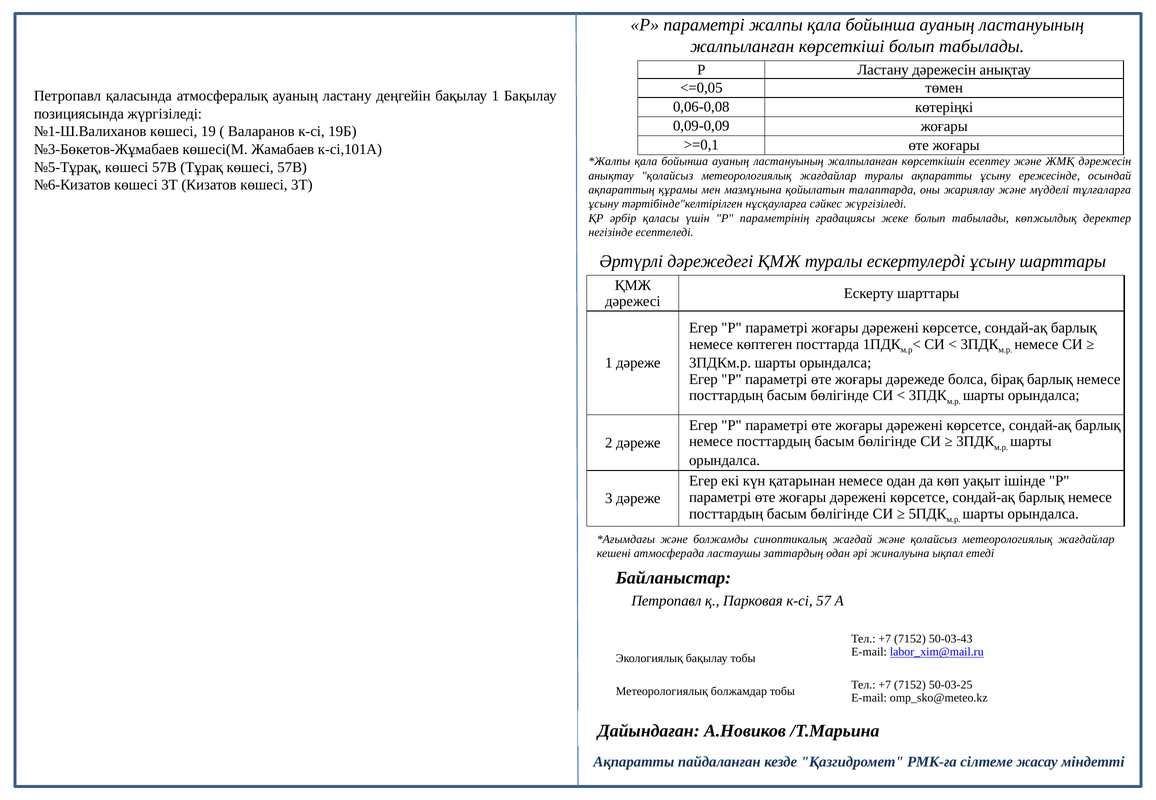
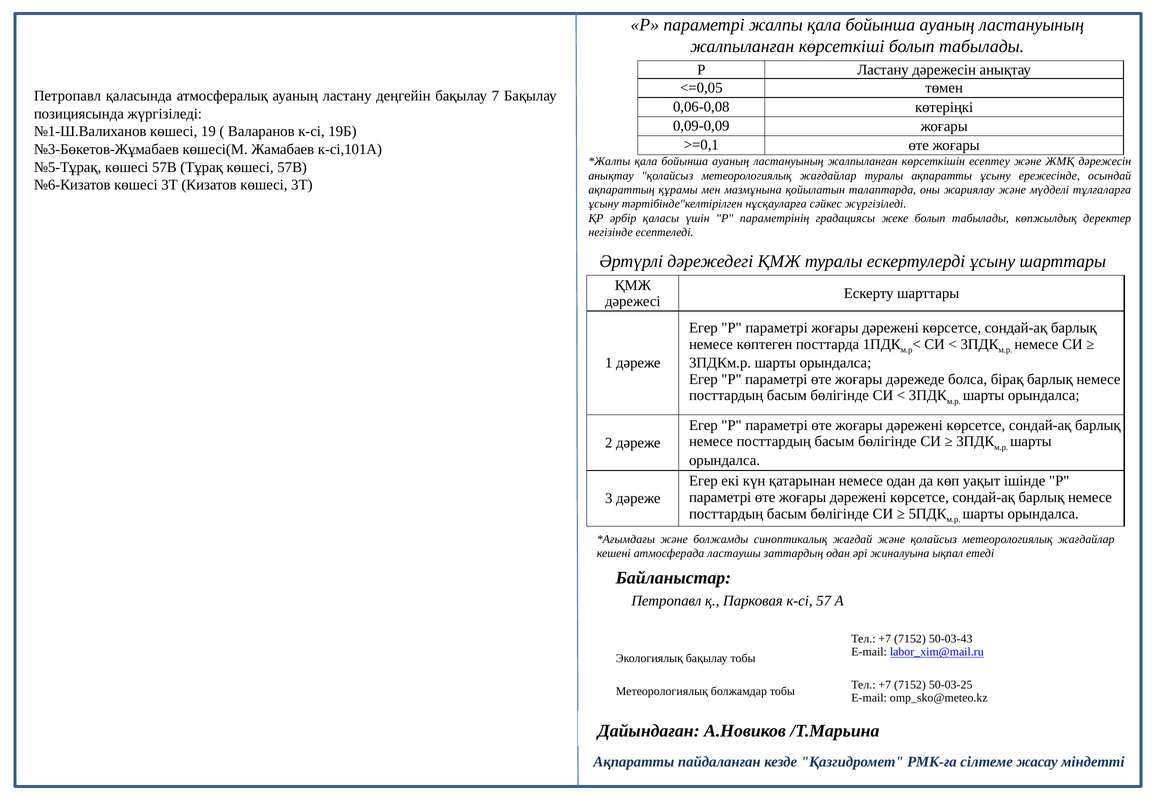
бақылау 1: 1 -> 7 (495, 96)
